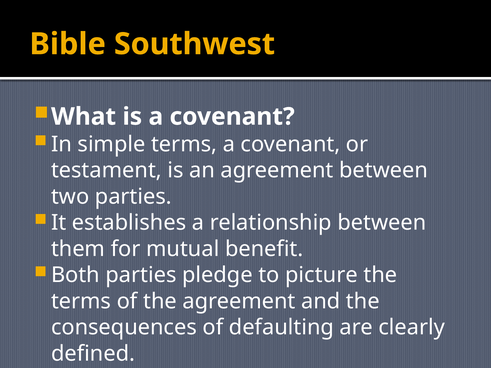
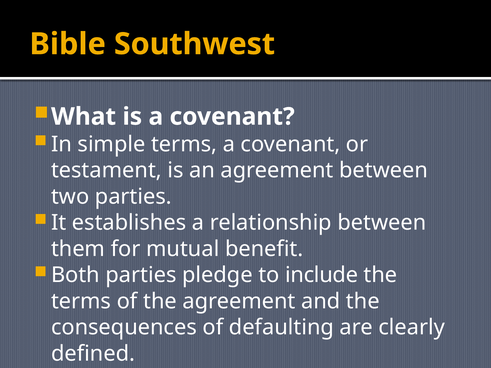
picture: picture -> include (322, 275)
